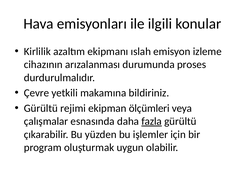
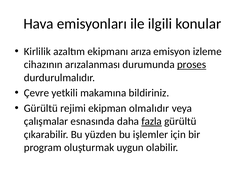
ıslah: ıslah -> arıza (141, 51)
proses underline: none -> present (192, 64)
ölçümleri: ölçümleri -> olmalıdır (149, 108)
